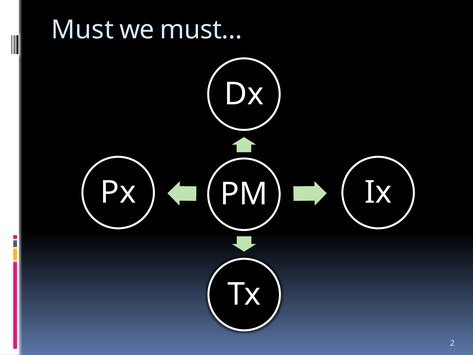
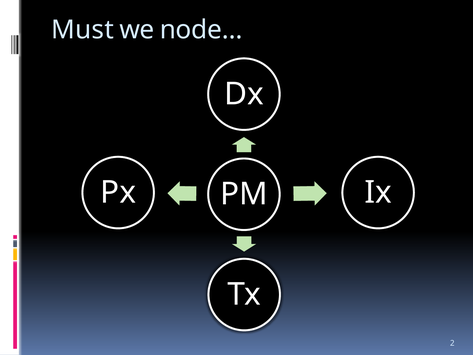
must…: must… -> node… (201, 30)
